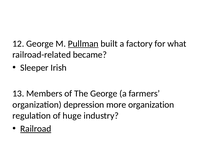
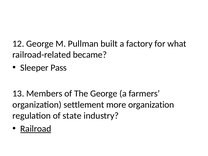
Pullman underline: present -> none (83, 44)
Irish: Irish -> Pass (59, 68)
depression: depression -> settlement (84, 105)
huge: huge -> state (72, 116)
